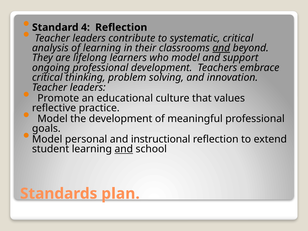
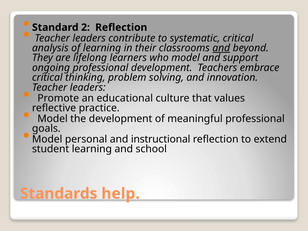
4: 4 -> 2 (85, 27)
and underline: present -> none (124, 149)
plan: plan -> help (121, 194)
